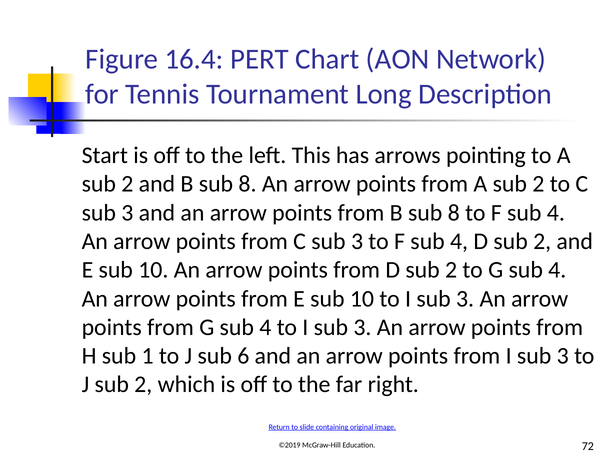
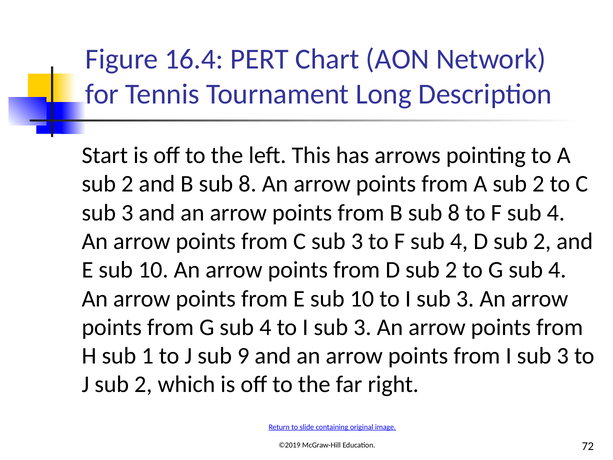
6: 6 -> 9 (243, 356)
